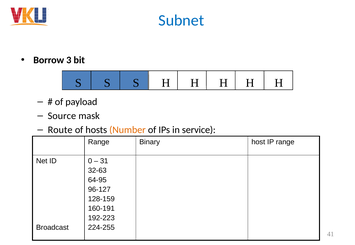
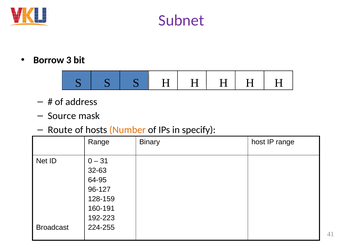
Subnet colour: blue -> purple (181, 20)
payload: payload -> address (81, 102)
service: service -> specify (199, 130)
